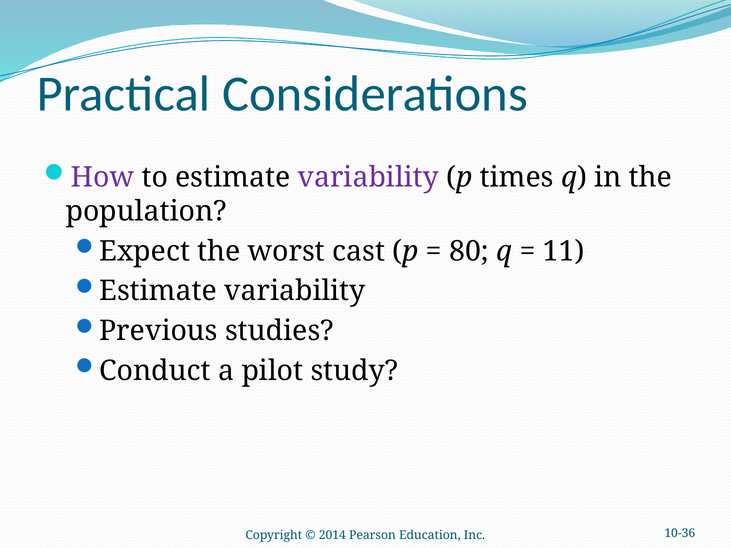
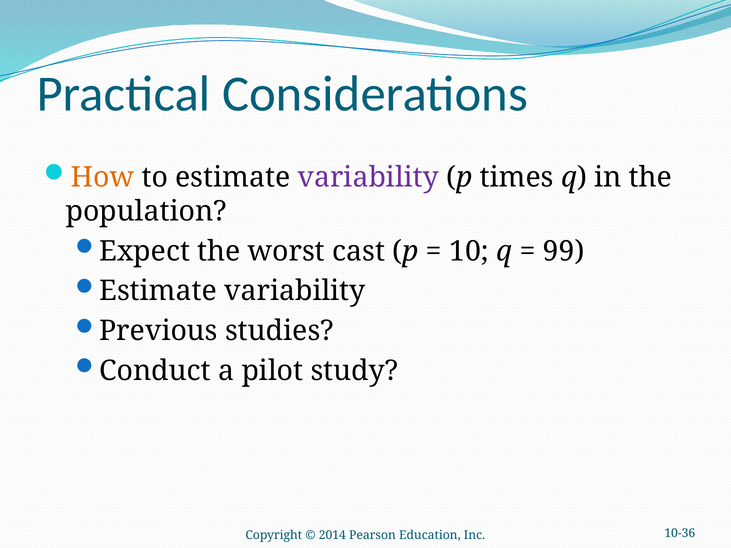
How colour: purple -> orange (103, 177)
80: 80 -> 10 (469, 251)
11: 11 -> 99 (564, 251)
